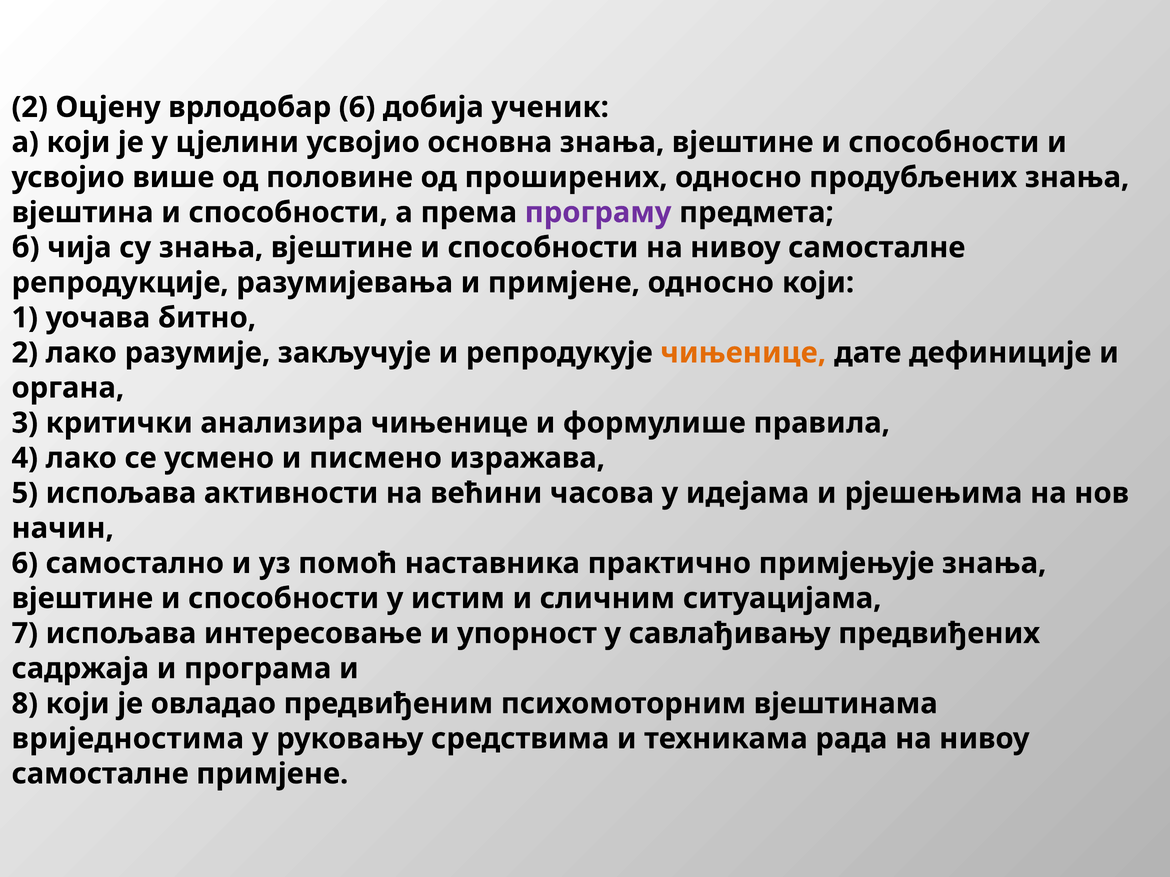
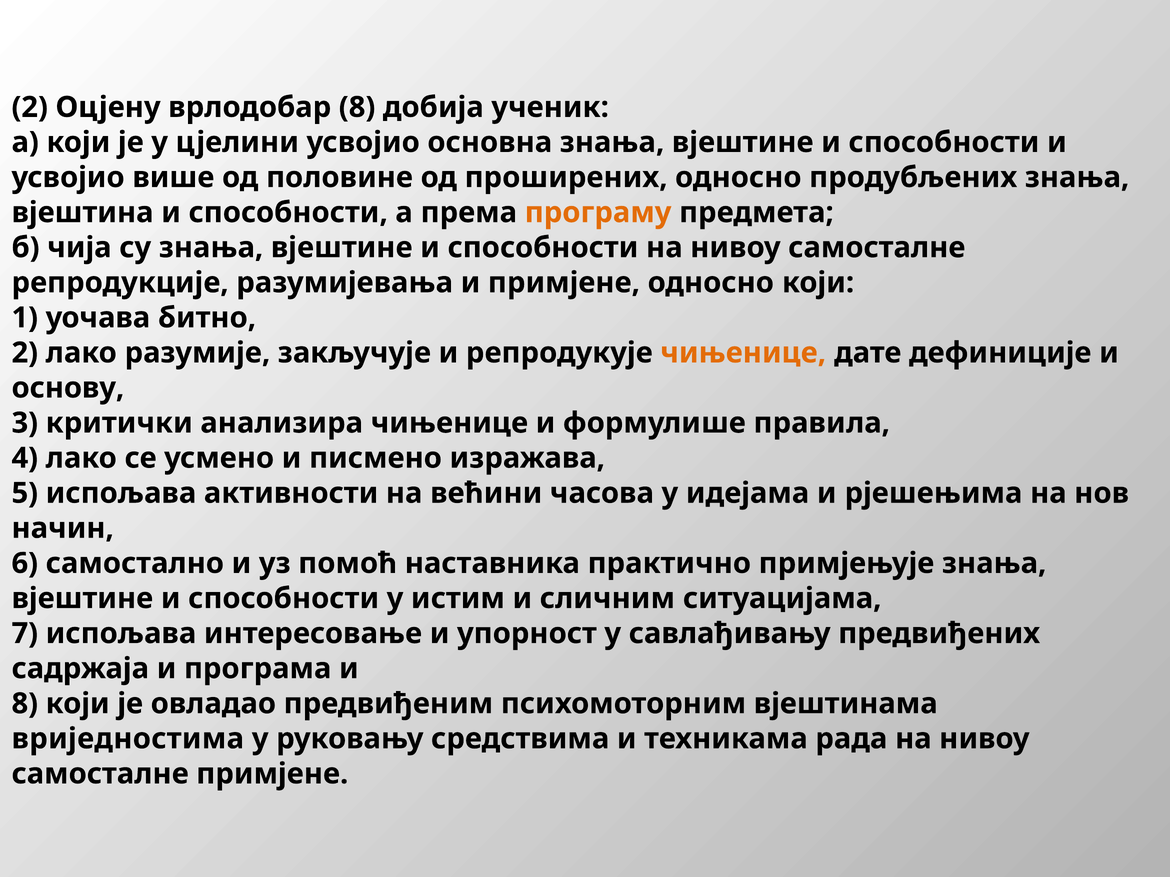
врлодобар 6: 6 -> 8 (357, 107)
програму colour: purple -> orange (598, 213)
органа: органа -> основу (68, 388)
